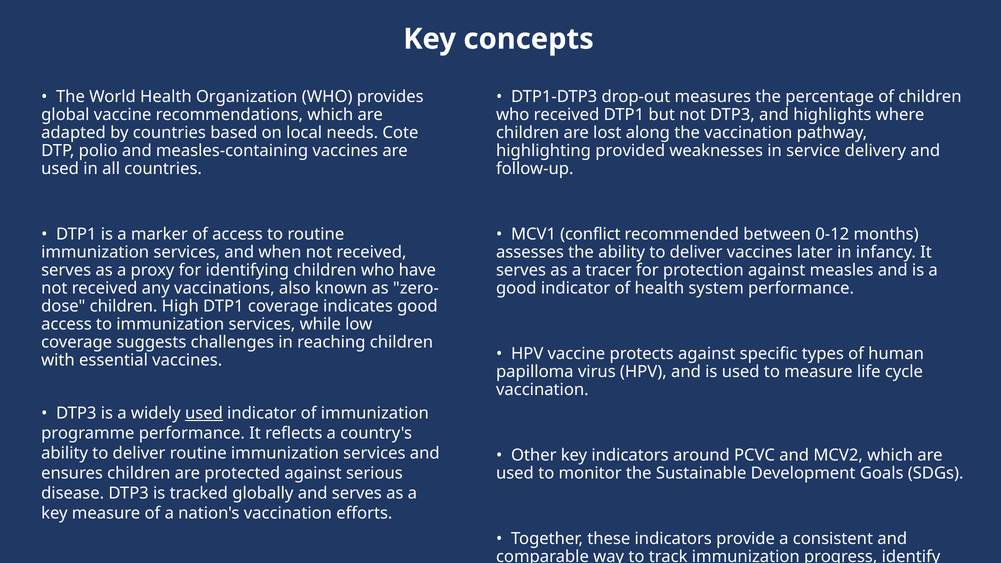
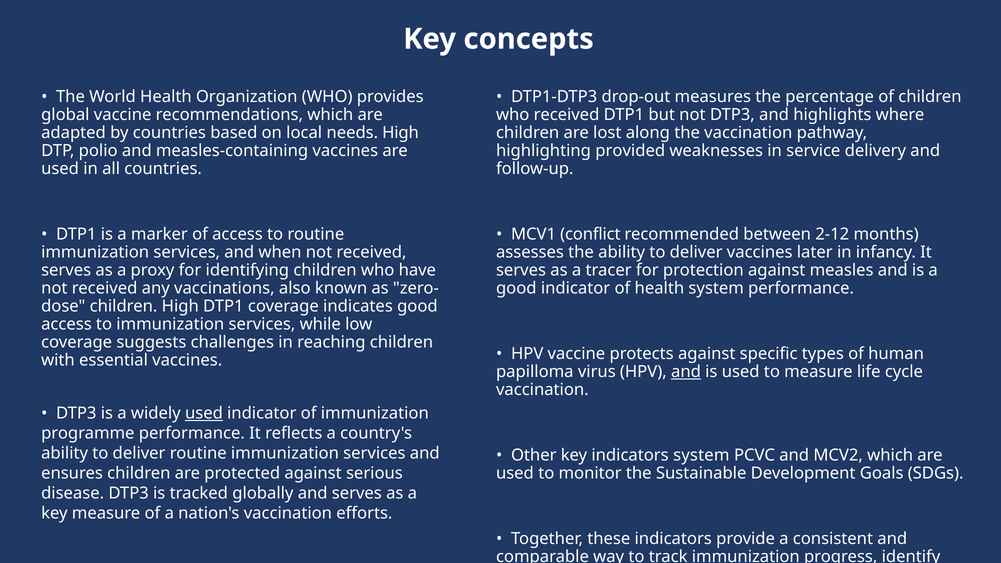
needs Cote: Cote -> High (401, 133)
0-12: 0-12 -> 2-12 (832, 234)
and underline: none -> present (686, 372)
indicators around: around -> system (701, 455)
